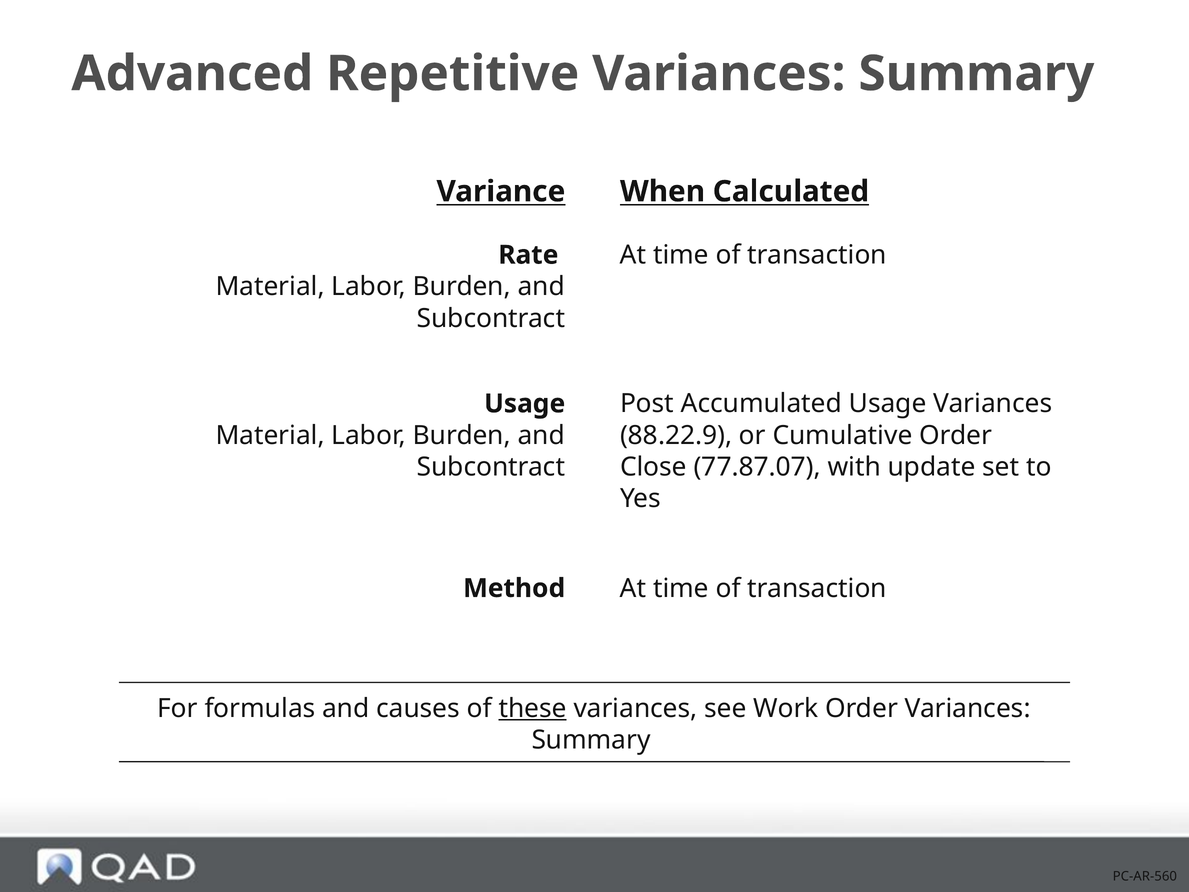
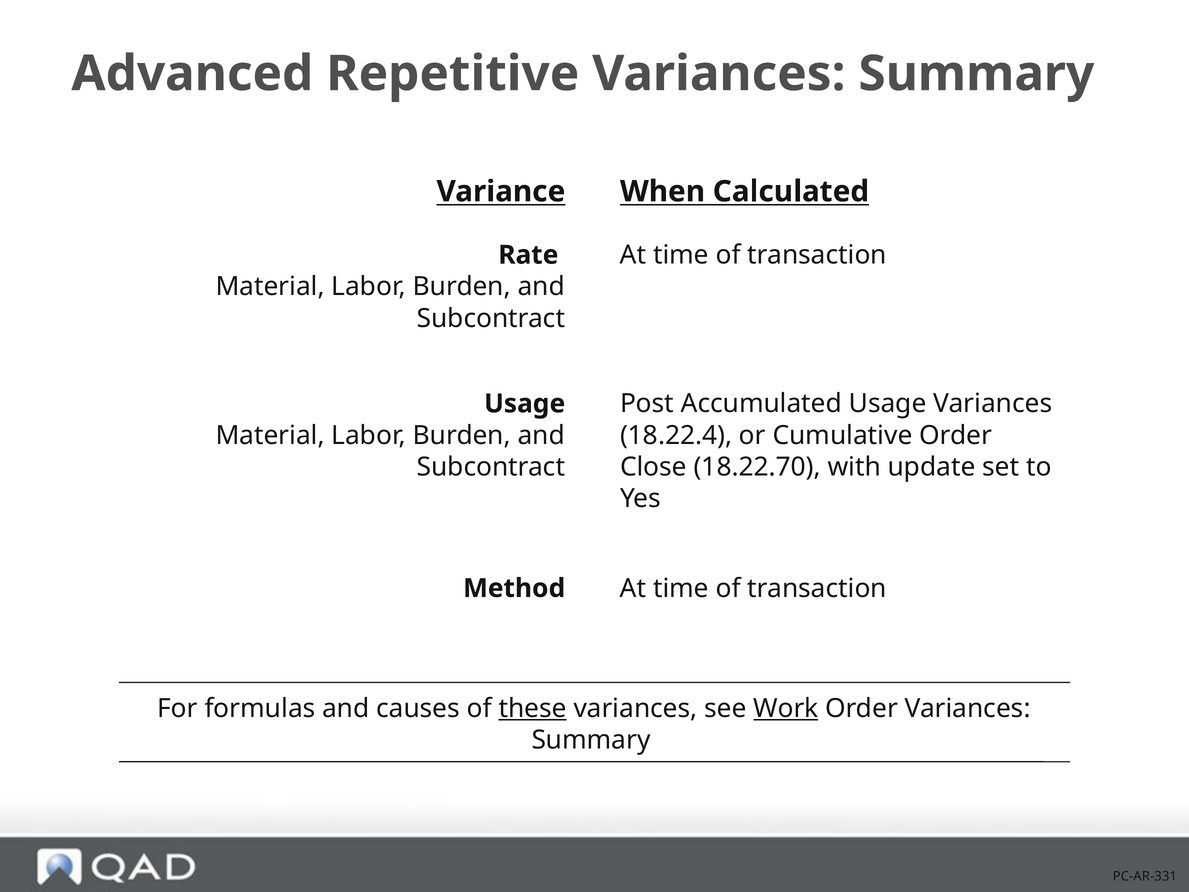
88.22.9: 88.22.9 -> 18.22.4 (676, 435)
77.87.07: 77.87.07 -> 18.22.70 (757, 467)
Work underline: none -> present (786, 708)
PC-AR-560: PC-AR-560 -> PC-AR-331 (1145, 876)
